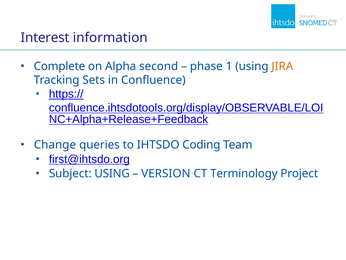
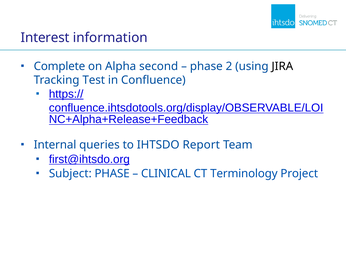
1: 1 -> 2 (229, 66)
JIRA colour: orange -> black (282, 66)
Sets: Sets -> Test (94, 80)
Change: Change -> Internal (55, 145)
Coding: Coding -> Report (201, 145)
Subject USING: USING -> PHASE (112, 173)
VERSION: VERSION -> CLINICAL (166, 173)
